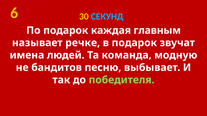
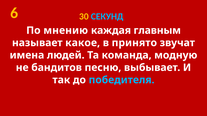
По подарок: подарок -> мнению (66, 31)
речке: речке -> какое (83, 43)
в подарок: подарок -> принято (134, 43)
победителя colour: light green -> light blue (122, 80)
